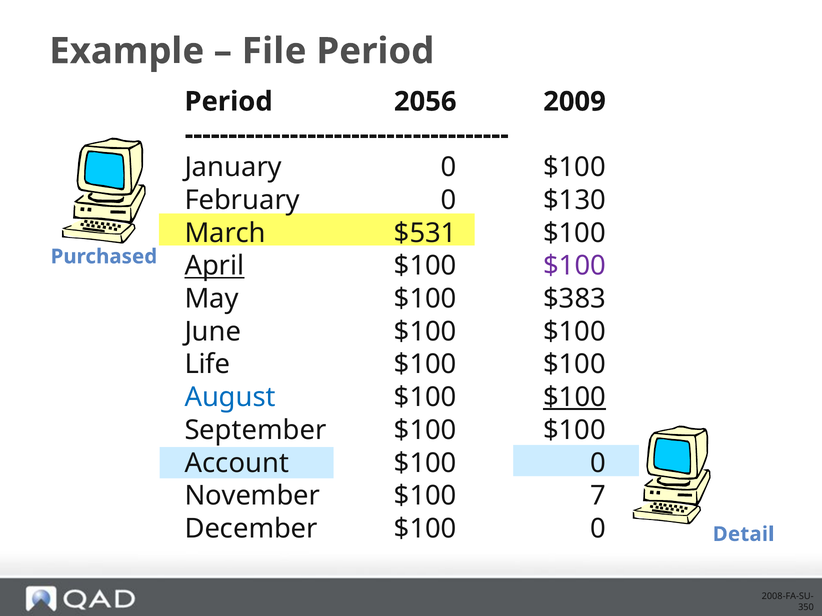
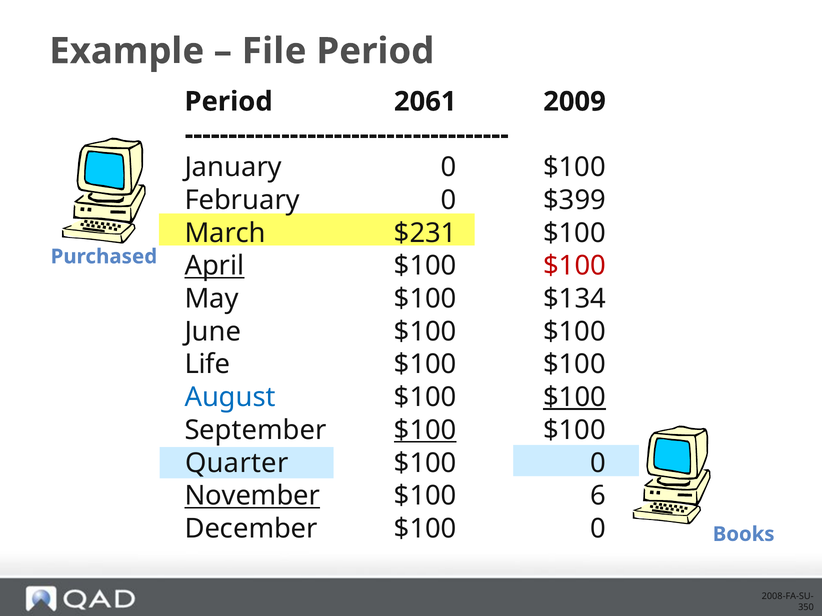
2056: 2056 -> 2061 (425, 102)
$130: $130 -> $399 (575, 200)
$531: $531 -> $231 (425, 233)
$100 colour: purple -> red (575, 266)
$383: $383 -> $134 (575, 299)
$100 underline: none -> present (425, 430)
Account: Account -> Quarter (237, 463)
November underline: none -> present (252, 496)
7: 7 -> 6 (598, 496)
Detail: Detail -> Books (744, 535)
